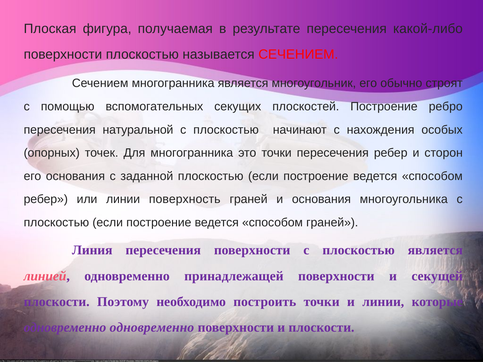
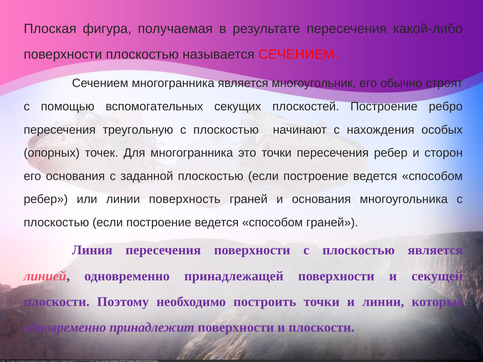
натуральной: натуральной -> треугольную (138, 130)
одновременно одновременно: одновременно -> принадлежит (152, 328)
